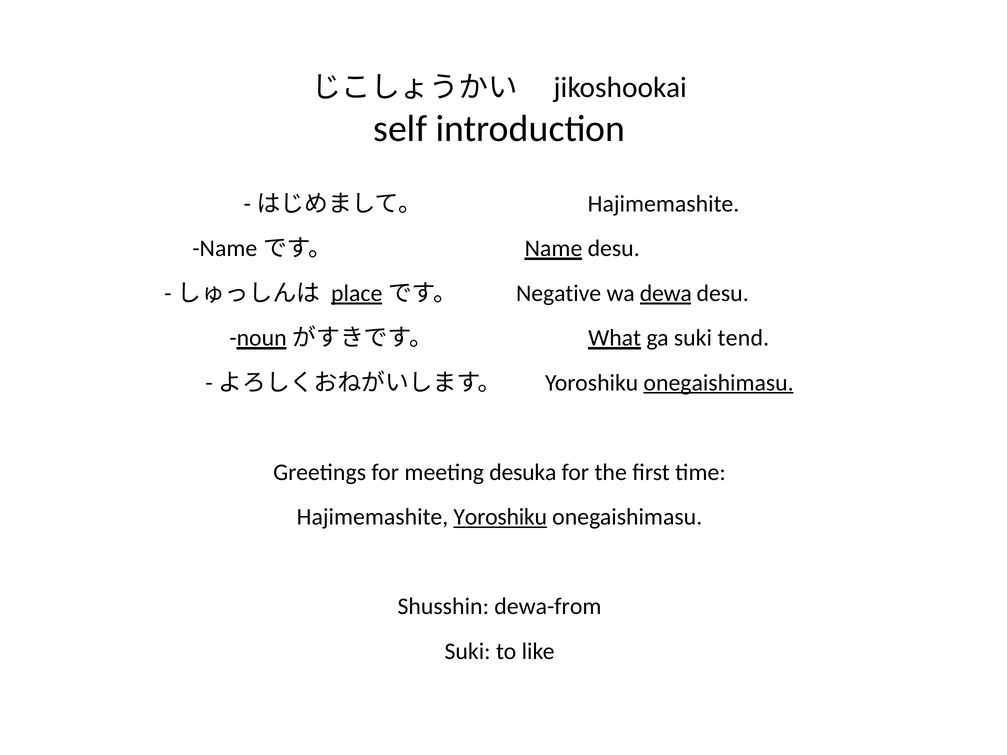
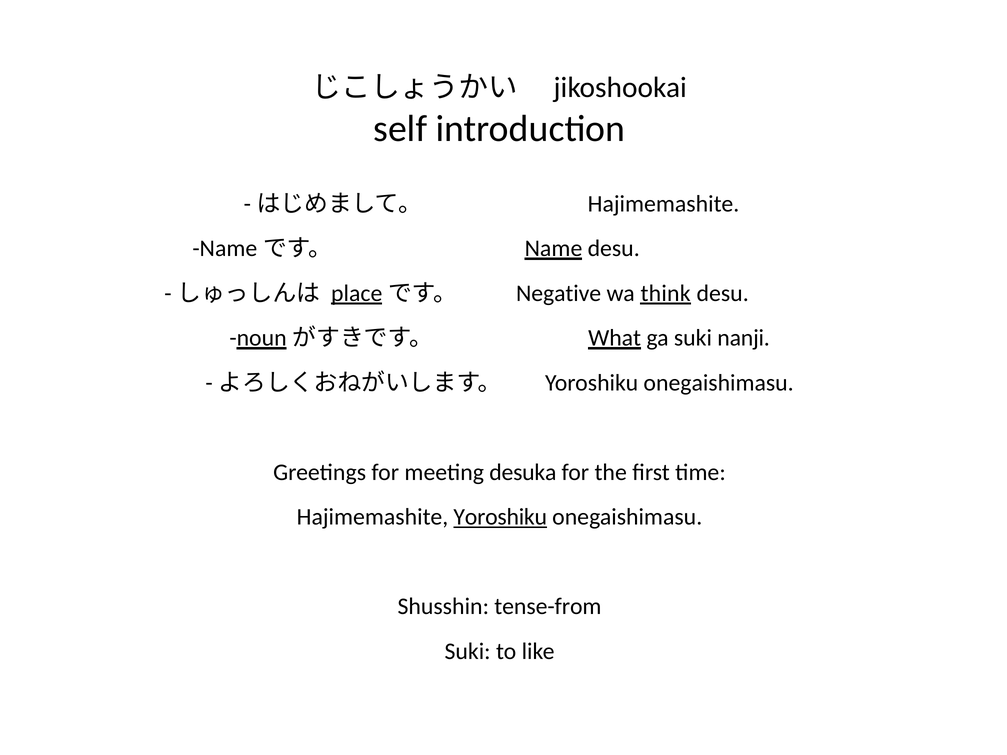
dewa: dewa -> think (666, 293)
tend: tend -> nanji (744, 338)
onegaishimasu underline: present -> none (719, 383)
dewa-from: dewa-from -> tense-from (548, 607)
